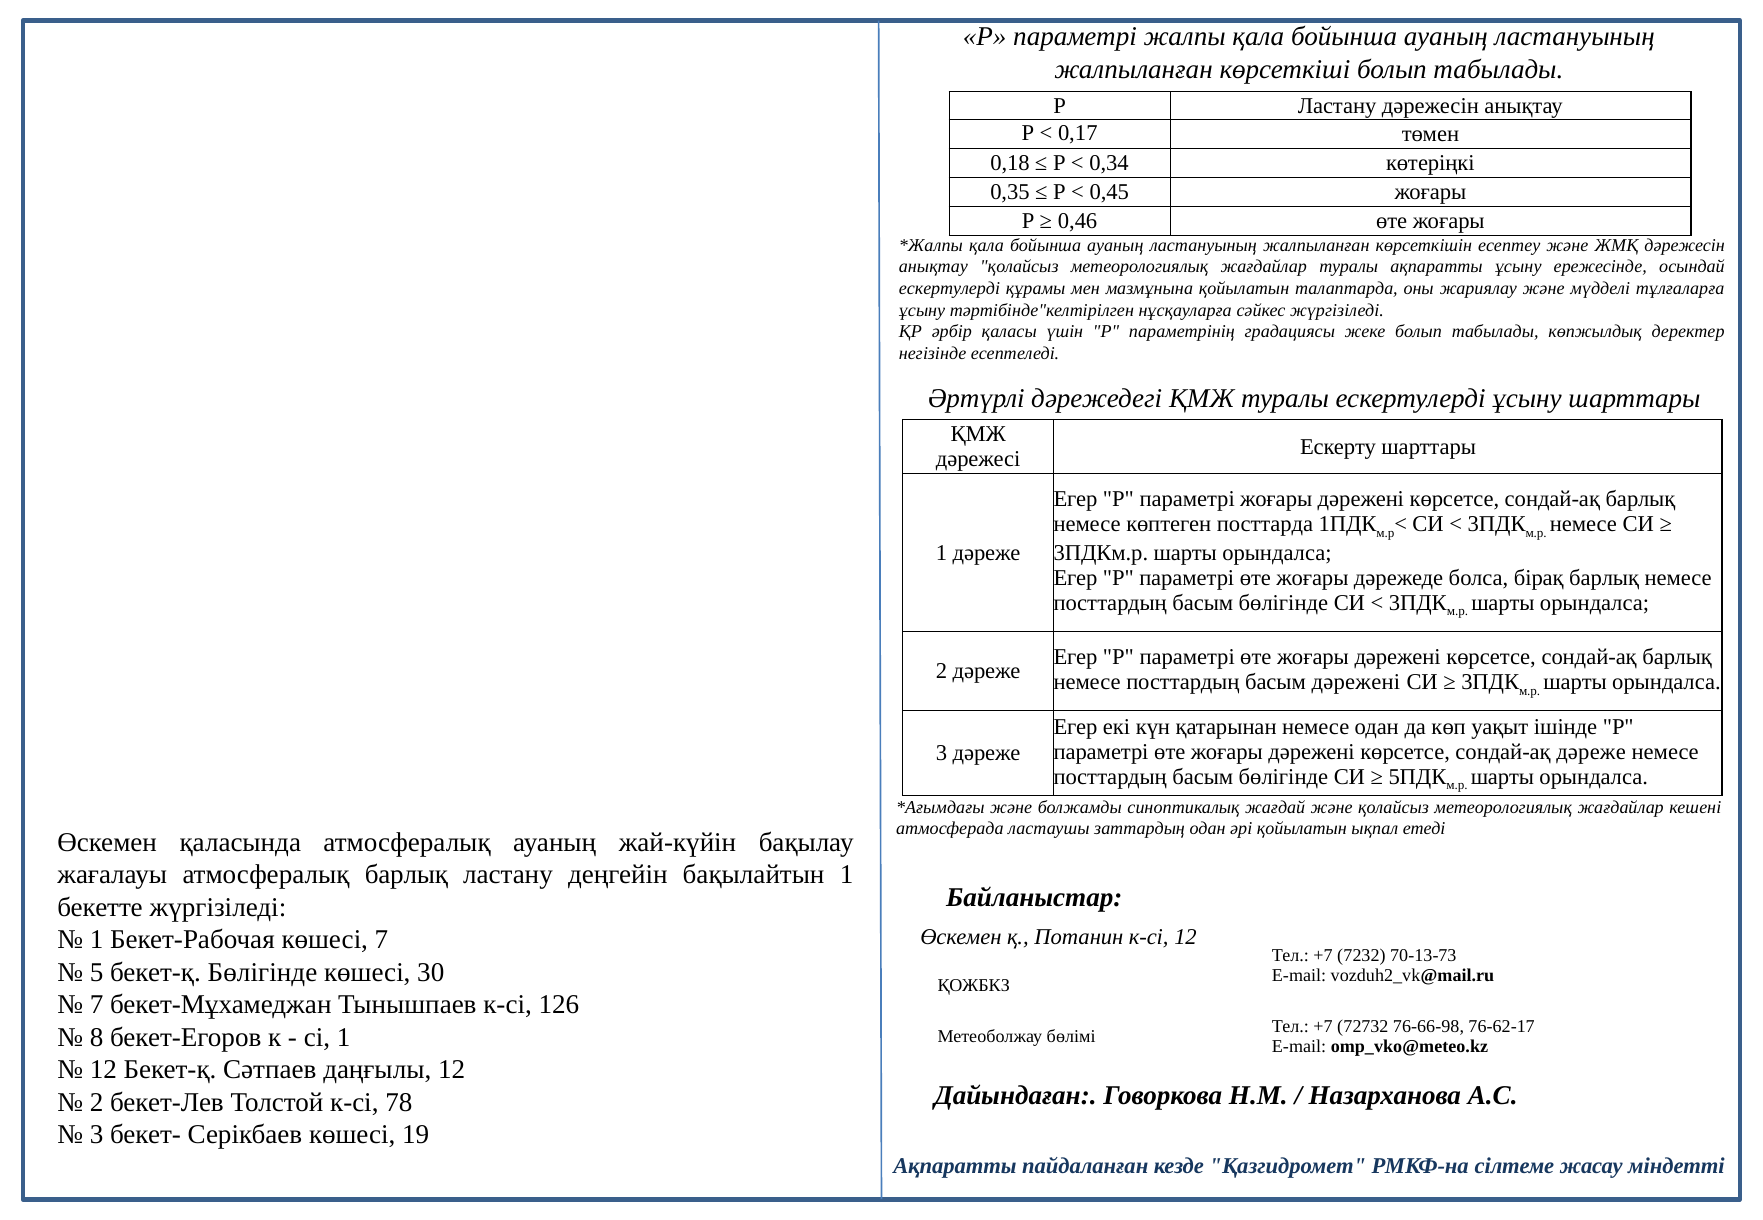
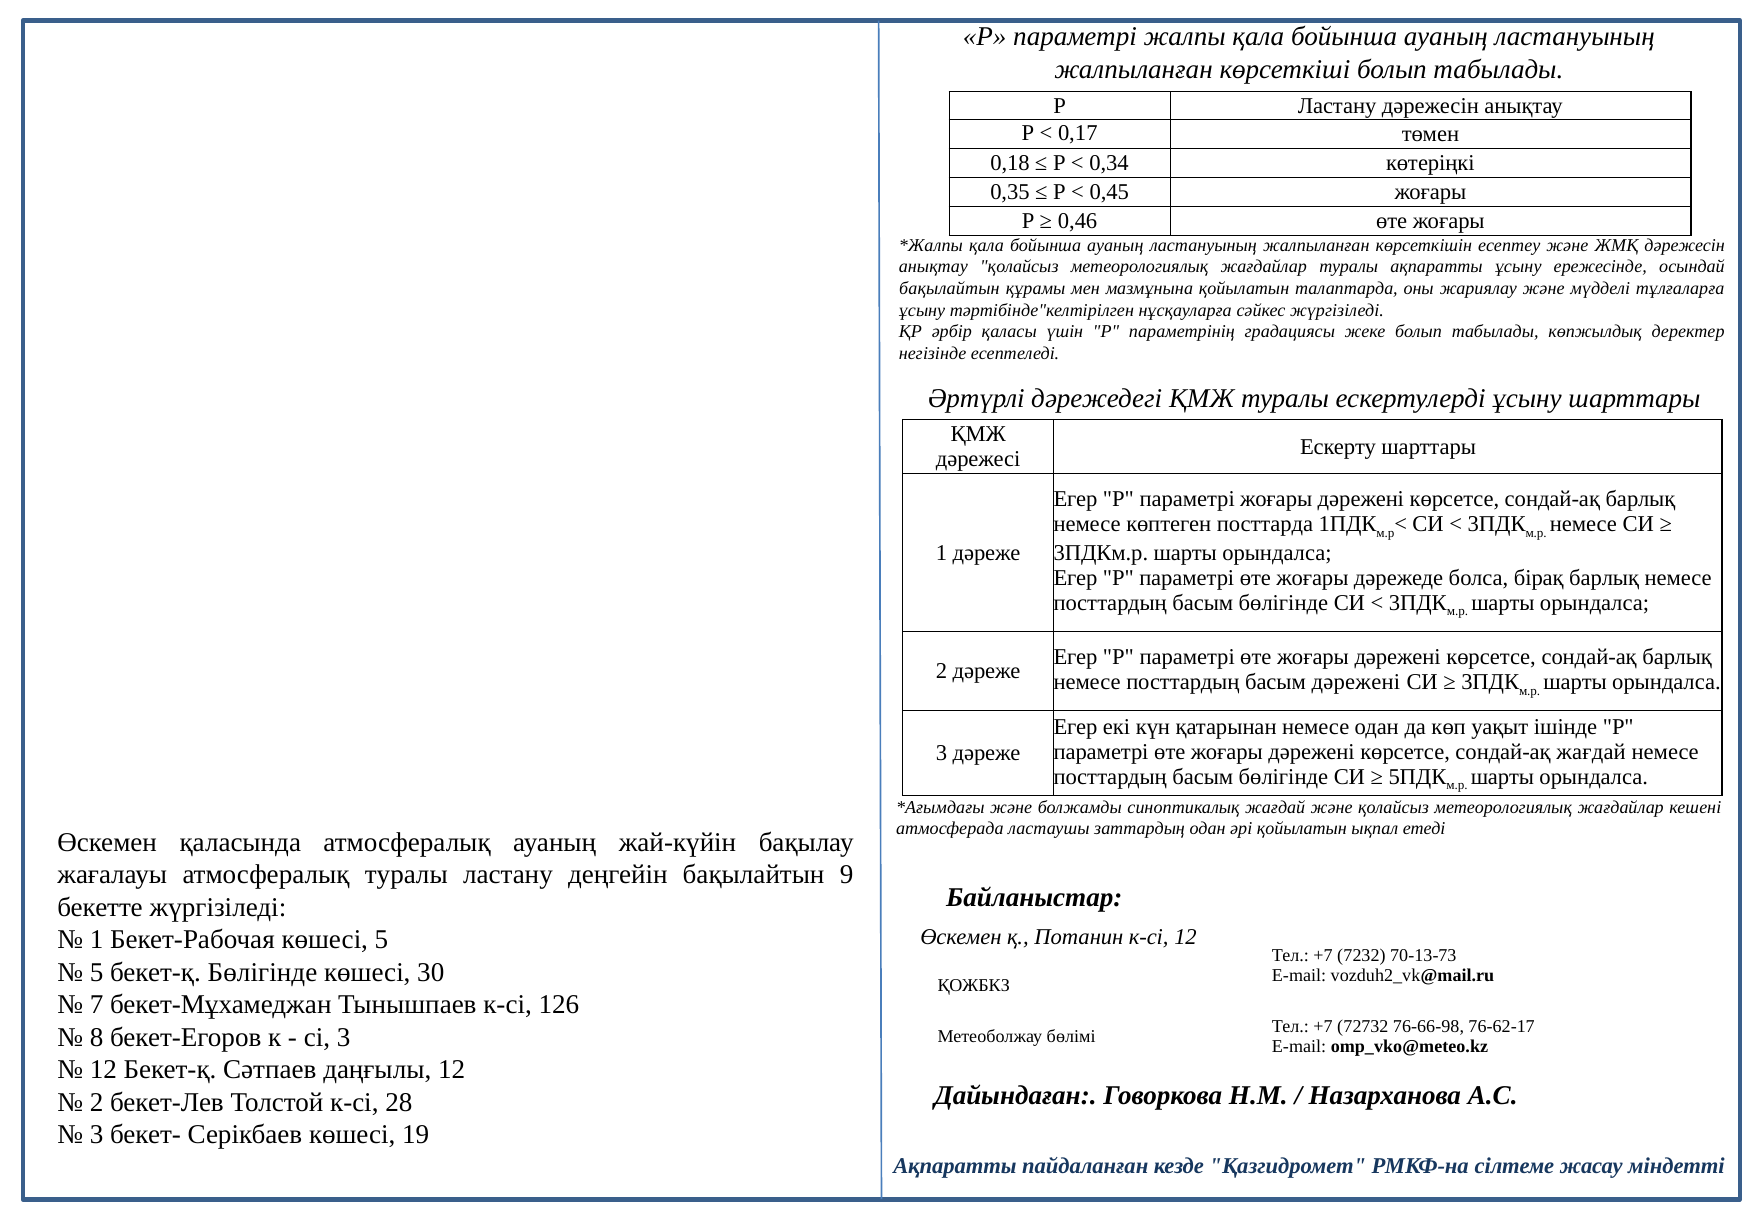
ескертулерді: ескертулерді -> бақылайтын (949, 289)
сондай-ақ дәреже: дәреже -> жағдай (1591, 752)
атмосфералық барлық: барлық -> туралы (406, 875)
бақылайтын 1: 1 -> 9 (847, 875)
көшесі 7: 7 -> 5 (381, 940)
сі 1: 1 -> 3 (344, 1038)
78: 78 -> 28 (399, 1103)
